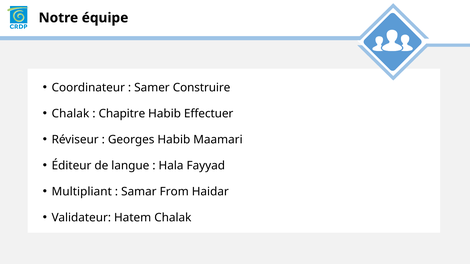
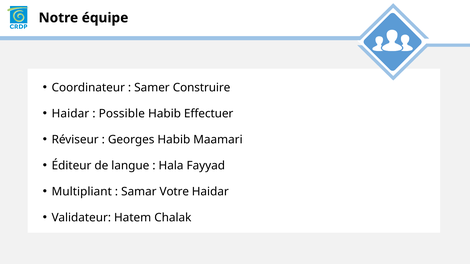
Chalak: Chalak -> Haidar (70, 114)
Chapitre: Chapitre -> Possible (122, 114)
From: From -> Votre (174, 192)
